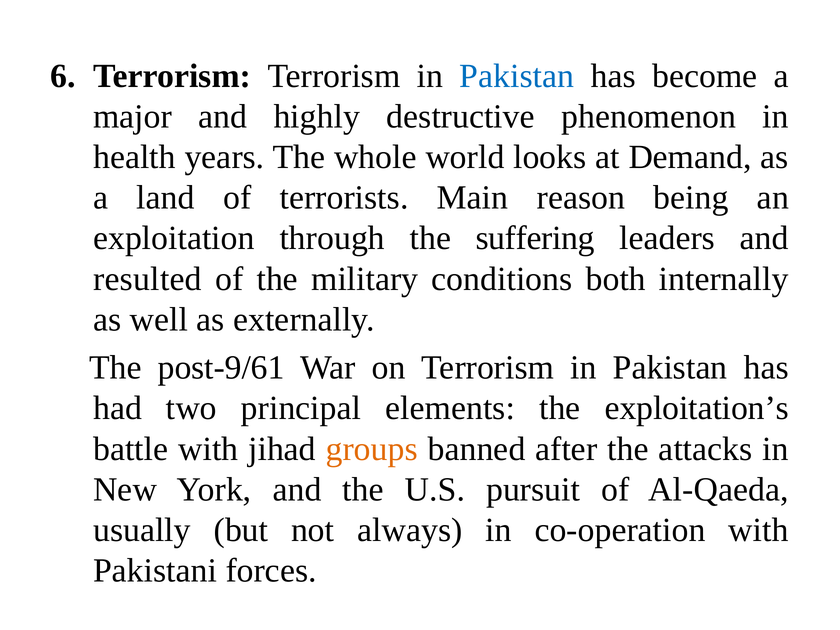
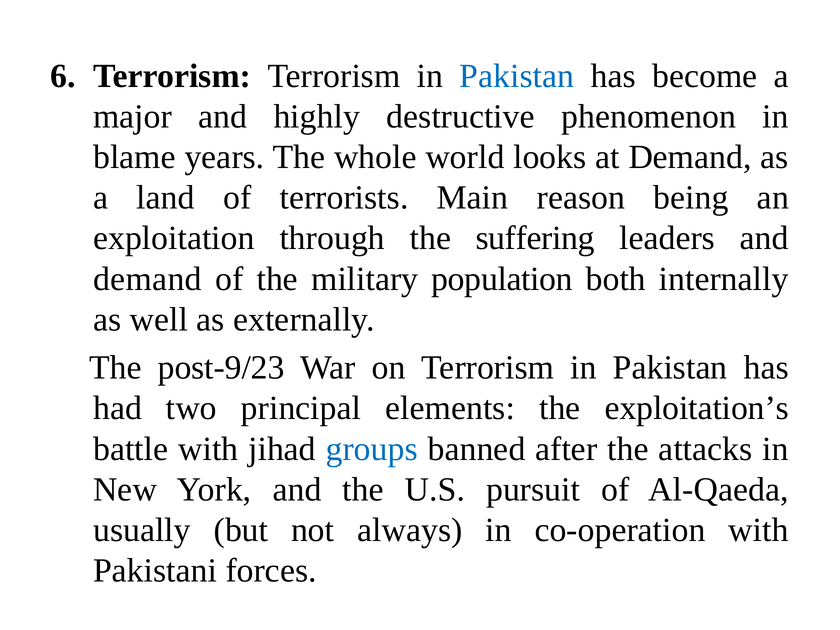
health: health -> blame (134, 157)
resulted: resulted -> demand (147, 279)
conditions: conditions -> population (502, 279)
post-9/61: post-9/61 -> post-9/23 (221, 368)
groups colour: orange -> blue (372, 449)
